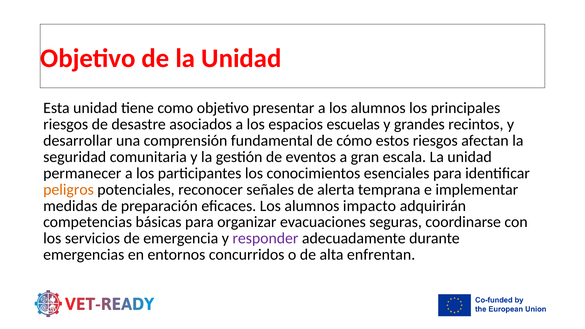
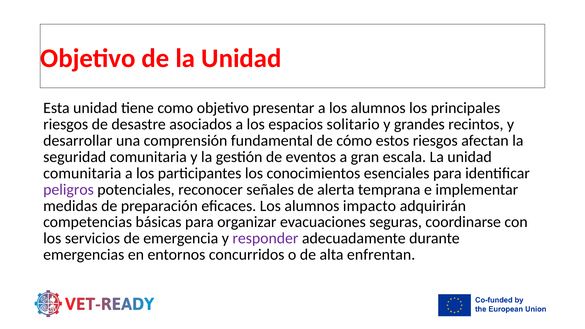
escuelas: escuelas -> solitario (353, 124)
permanecer: permanecer -> comunitaria (82, 173)
peligros colour: orange -> purple (69, 190)
